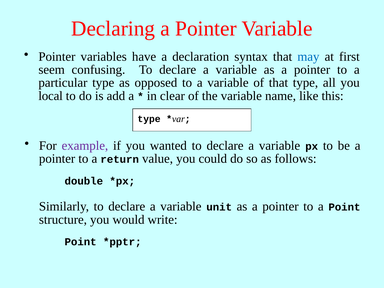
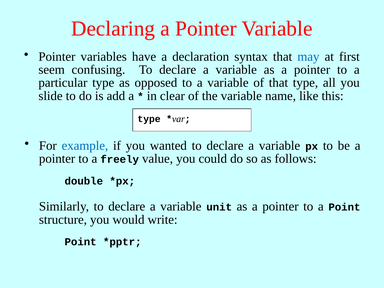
local: local -> slide (51, 96)
example colour: purple -> blue (85, 146)
return: return -> freely (120, 159)
